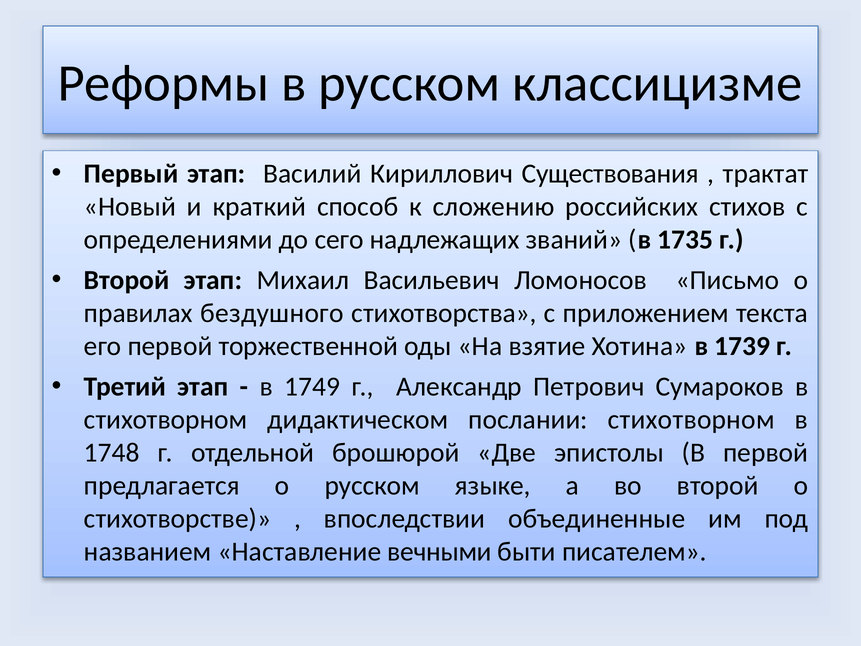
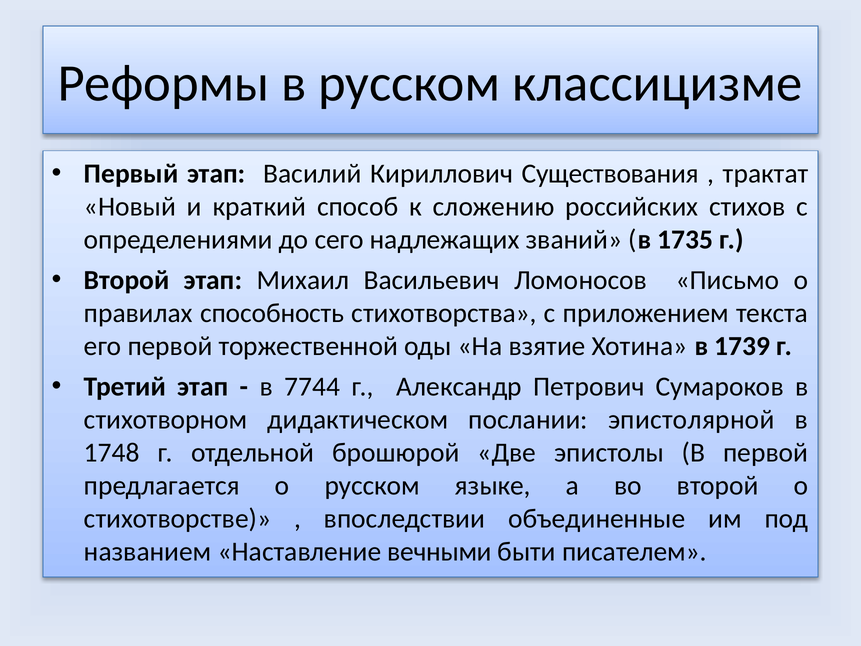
бездушного: бездушного -> способность (272, 313)
1749: 1749 -> 7744 (312, 387)
послании стихотворном: стихотворном -> эпистолярной (691, 420)
